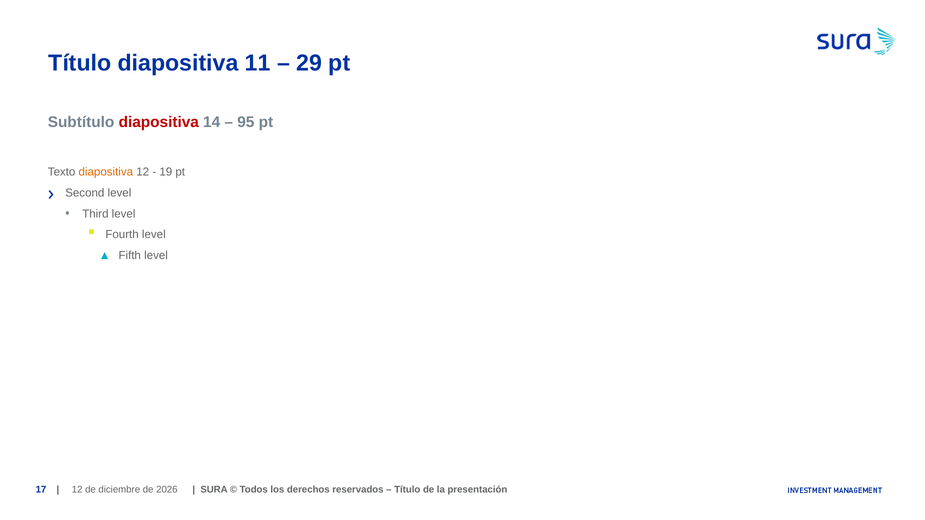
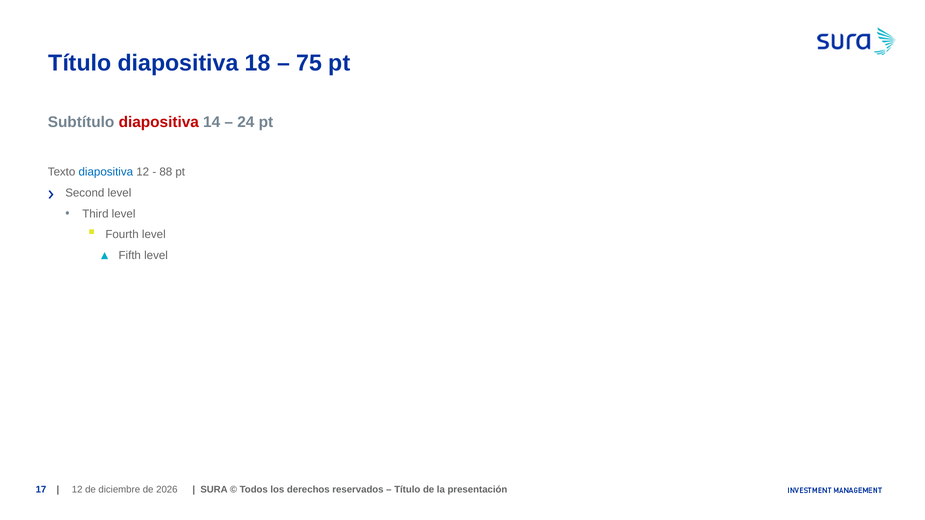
11: 11 -> 18 (258, 63)
29: 29 -> 75 (309, 63)
95: 95 -> 24 (246, 122)
diapositiva colour: orange -> blue (106, 172)
19: 19 -> 88 (166, 172)
